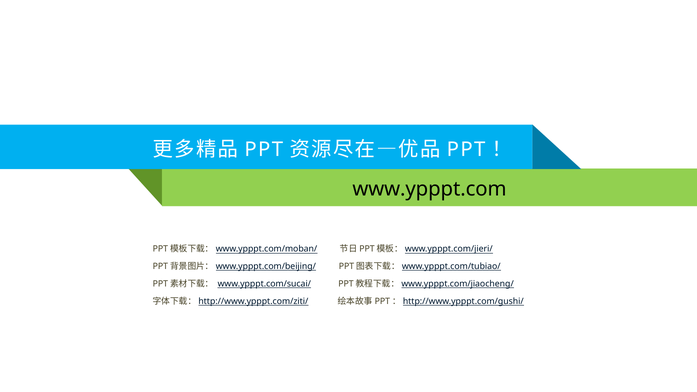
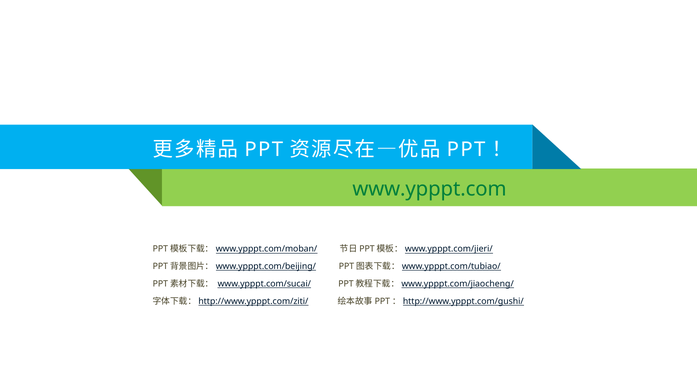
www.ypppt.com colour: black -> green (429, 189)
